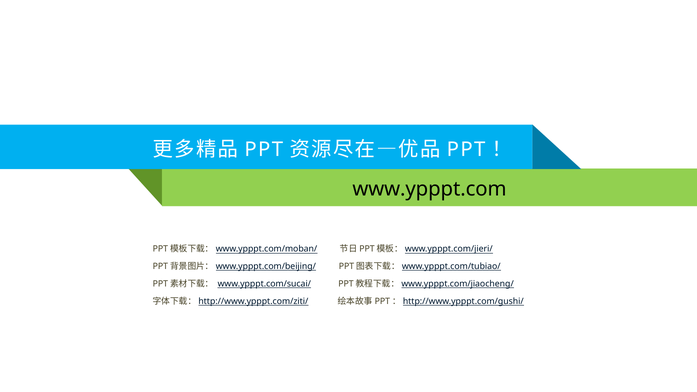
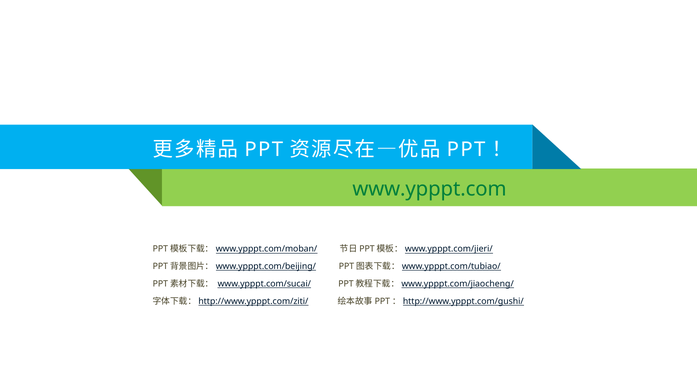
www.ypppt.com colour: black -> green (429, 189)
